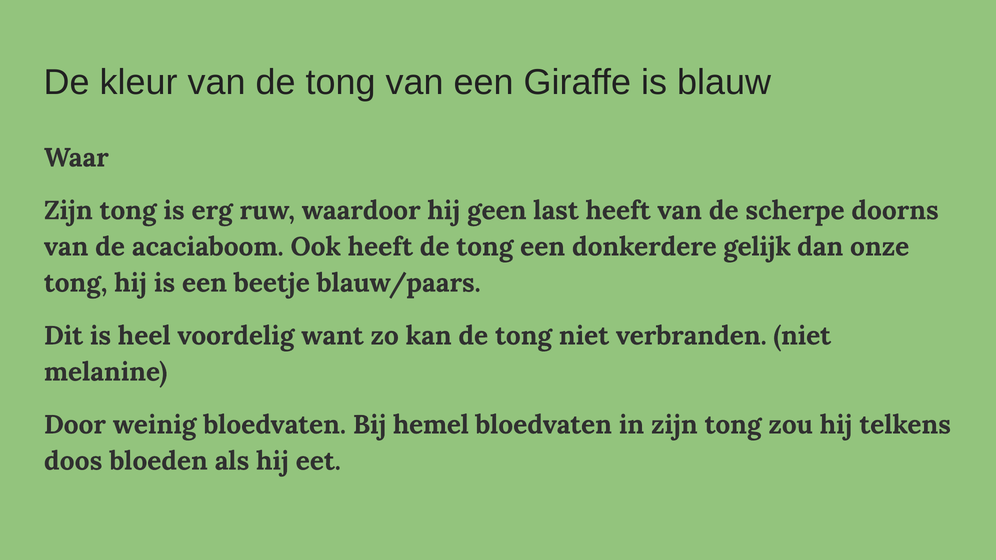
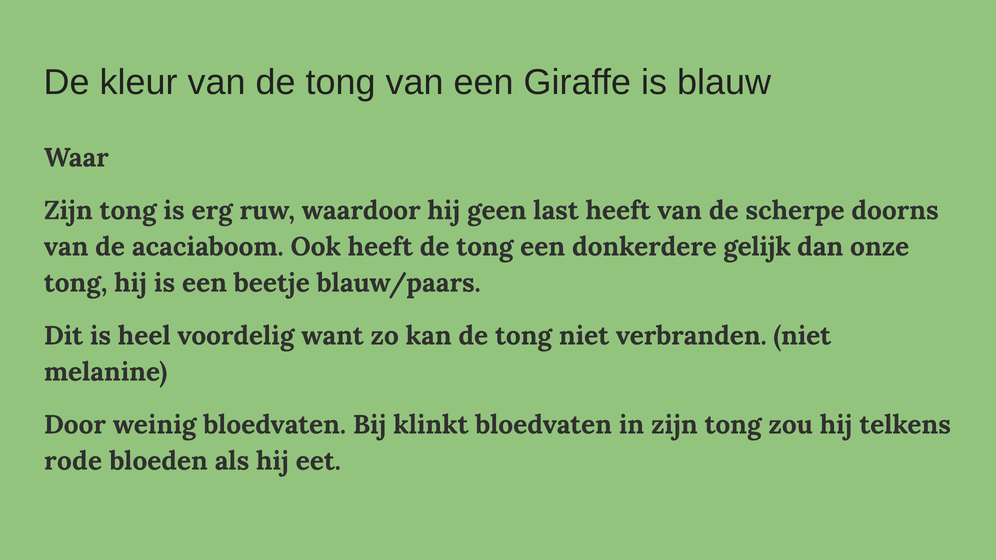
hemel: hemel -> klinkt (431, 425)
doos: doos -> rode (73, 461)
